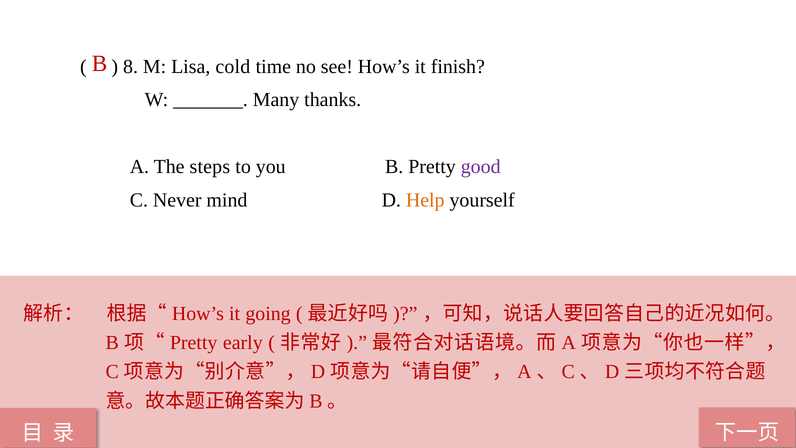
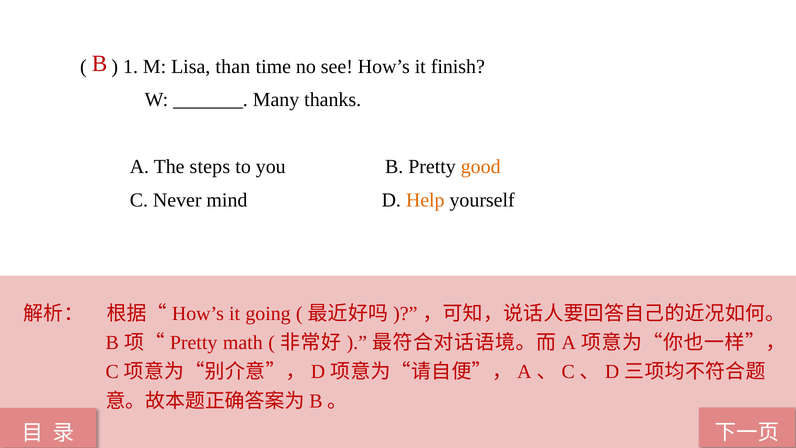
8: 8 -> 1 (131, 66)
cold: cold -> than (233, 66)
good colour: purple -> orange (481, 167)
early: early -> math (243, 343)
